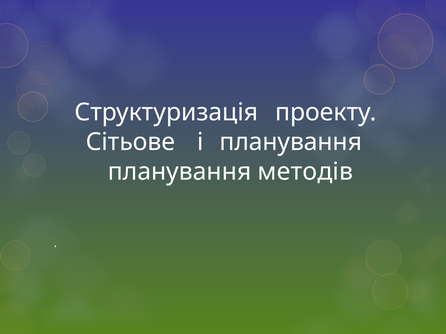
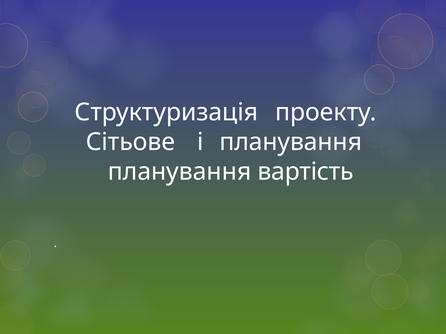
методів: методів -> вартість (306, 172)
